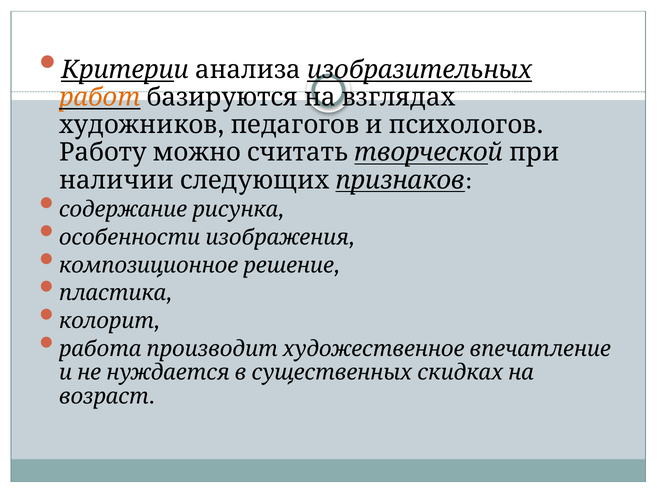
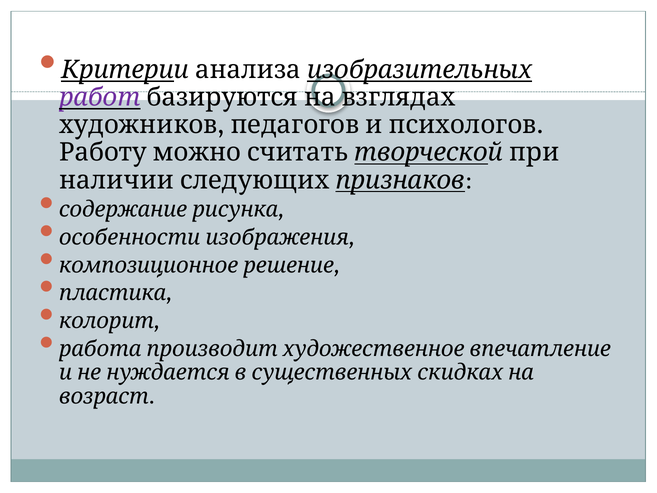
работ colour: orange -> purple (100, 97)
